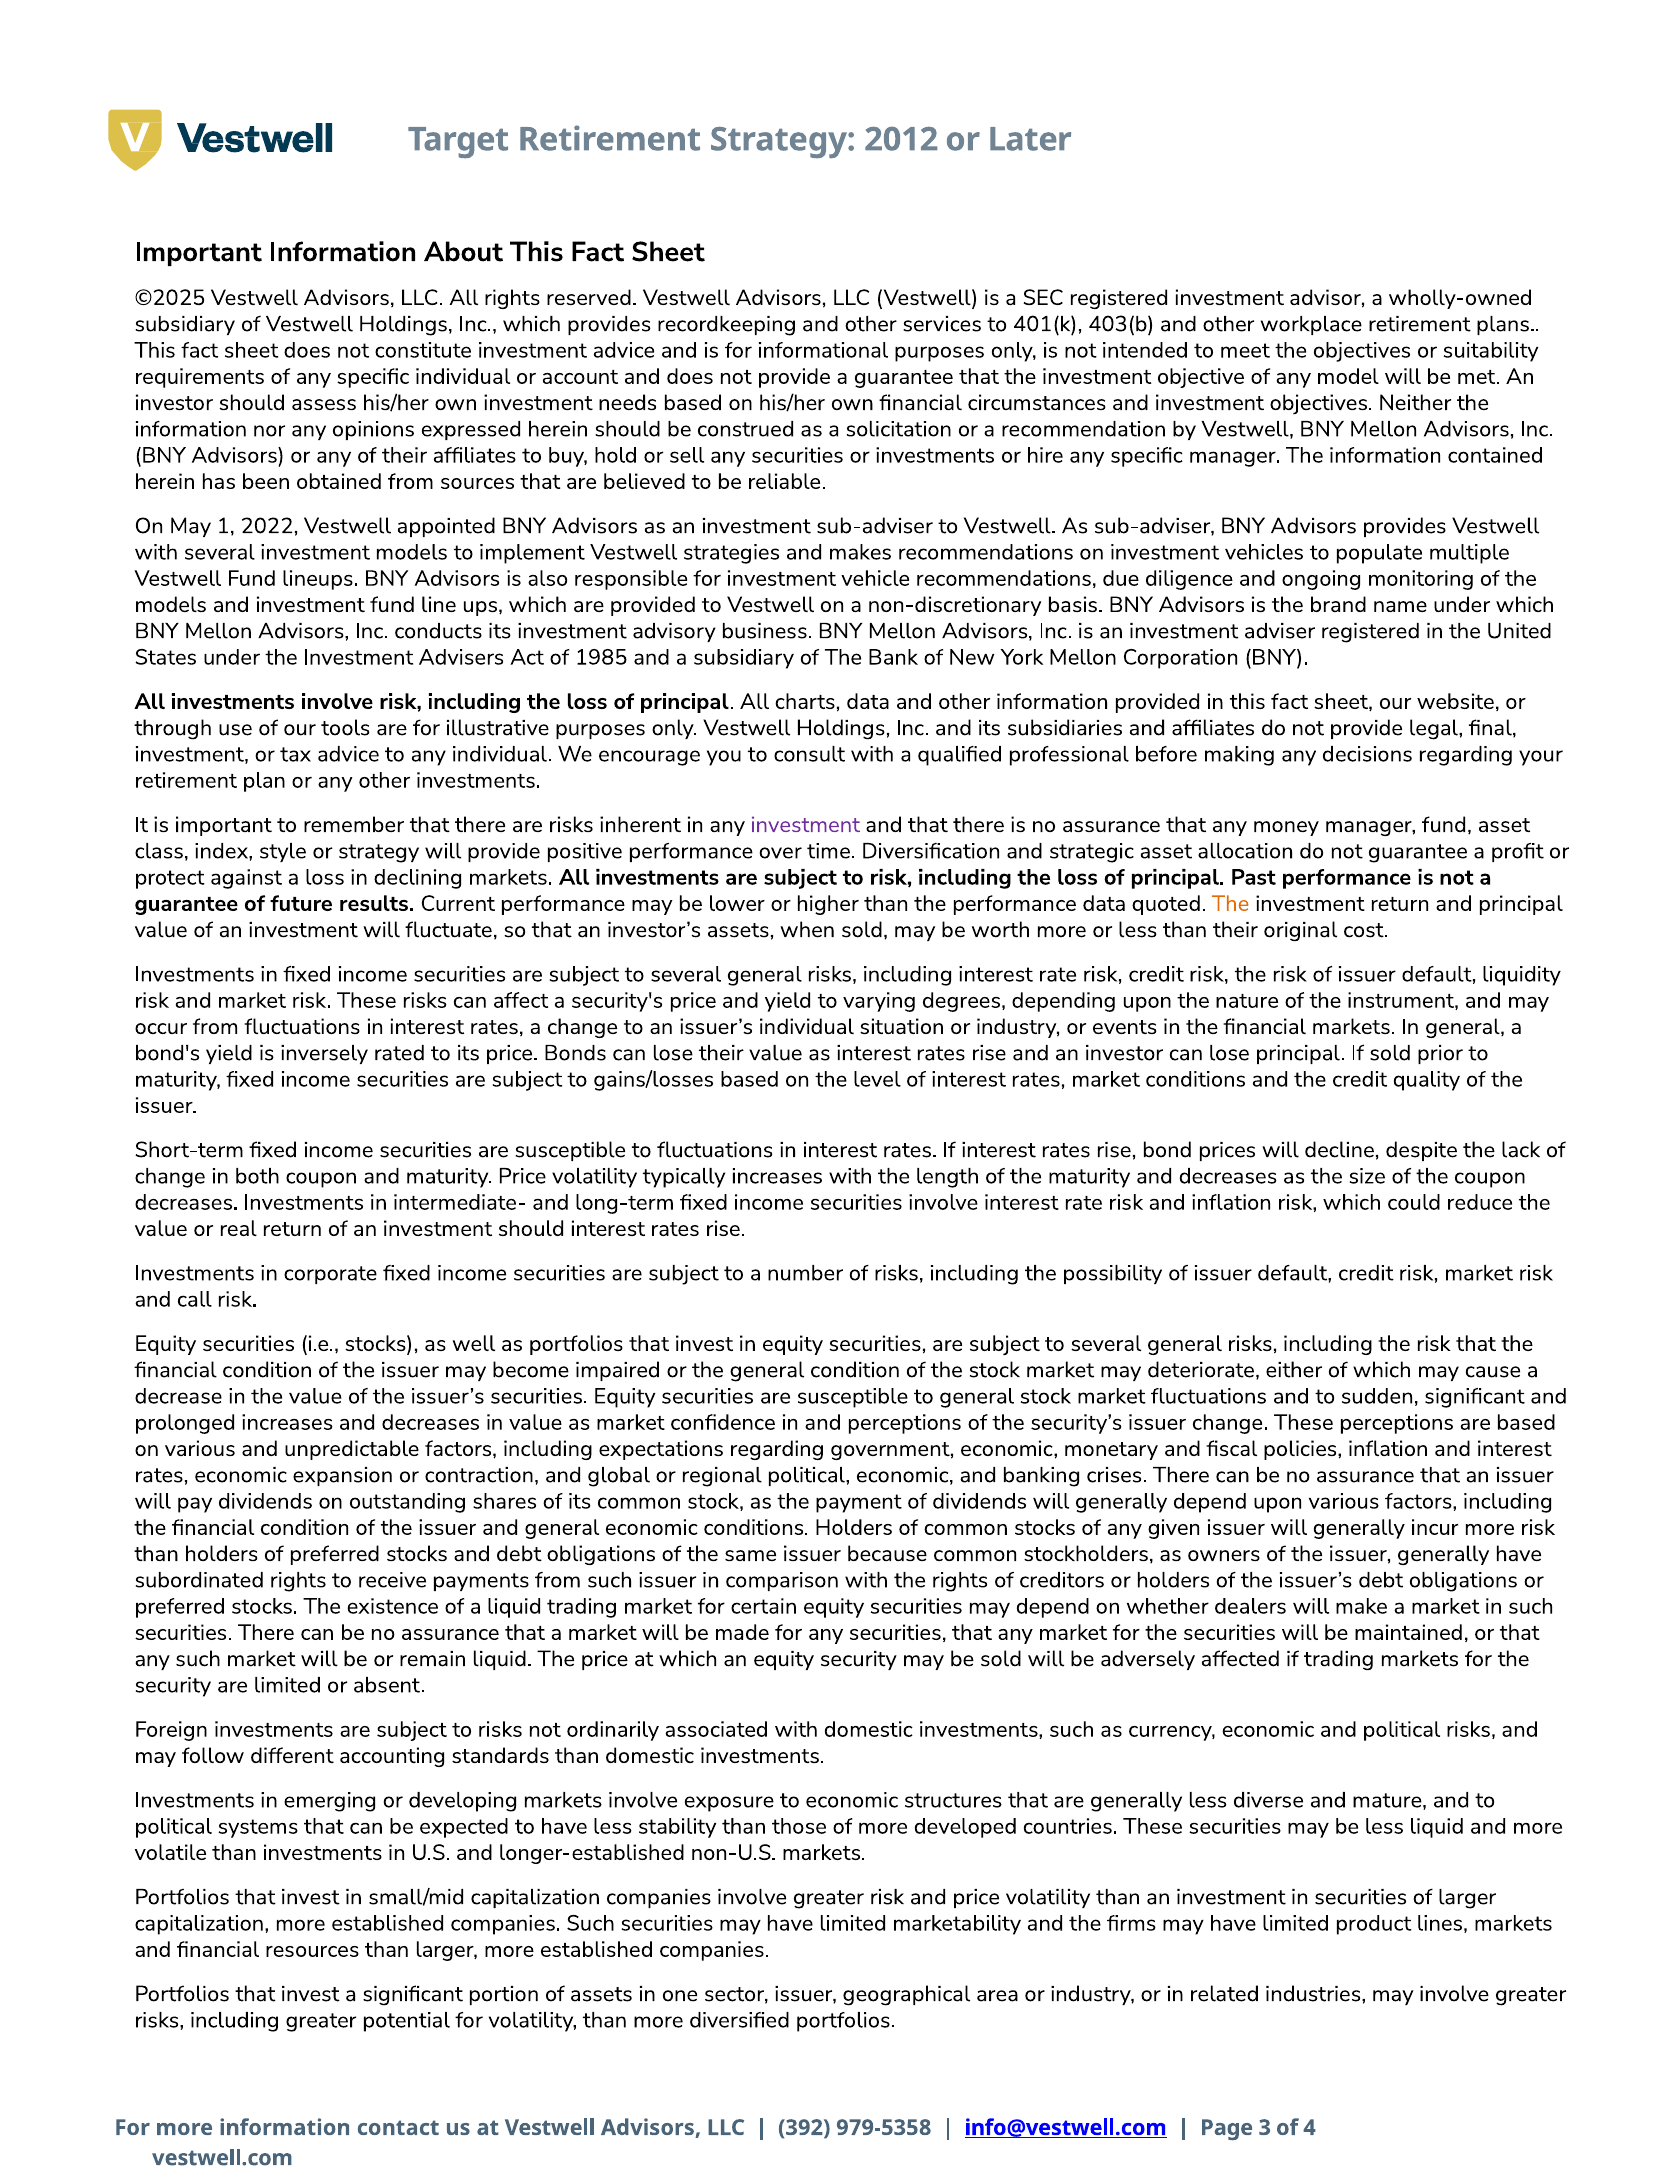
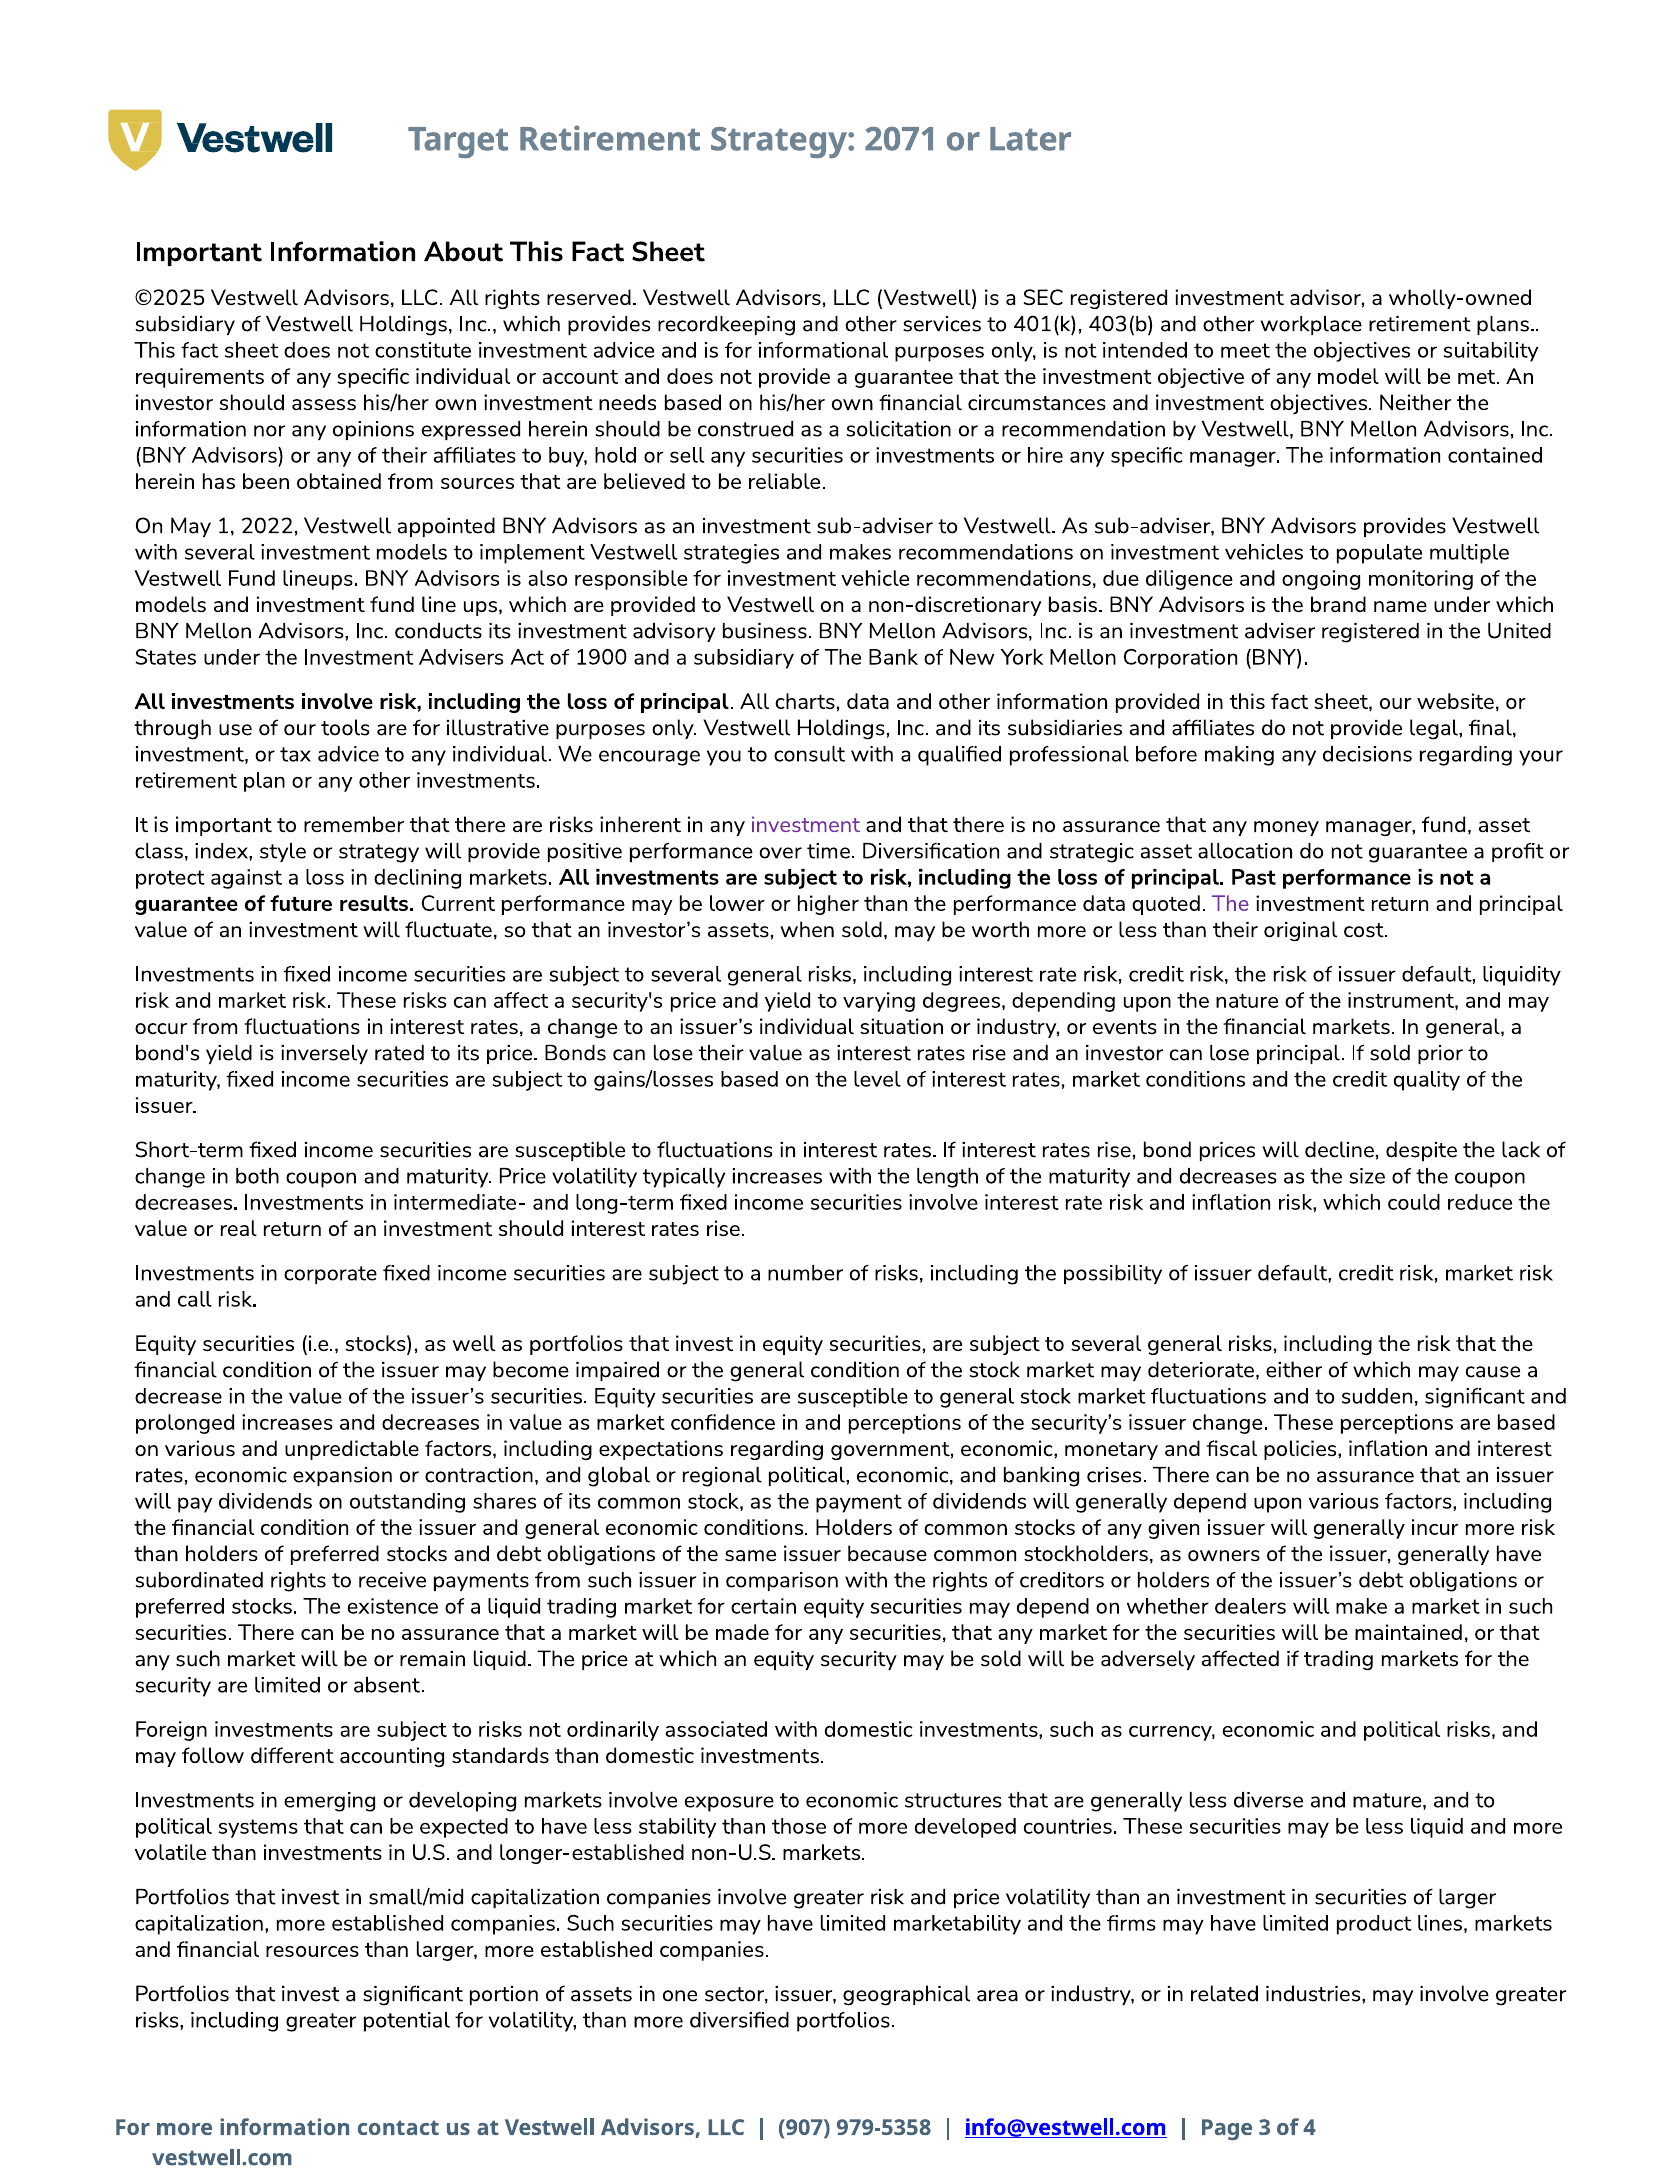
2012: 2012 -> 2071 (901, 140)
1985: 1985 -> 1900 (601, 657)
The colour: orange -> purple (1231, 904)
392: 392 -> 907 (804, 2128)
